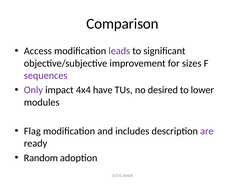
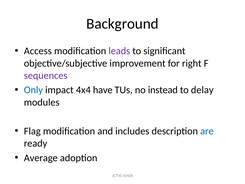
Comparison: Comparison -> Background (122, 24)
sizes: sizes -> right (192, 63)
Only colour: purple -> blue (33, 90)
desired: desired -> instead (163, 90)
lower: lower -> delay (202, 90)
are colour: purple -> blue (207, 131)
Random: Random -> Average (41, 158)
